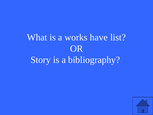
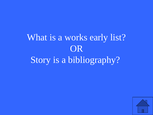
have: have -> early (99, 37)
